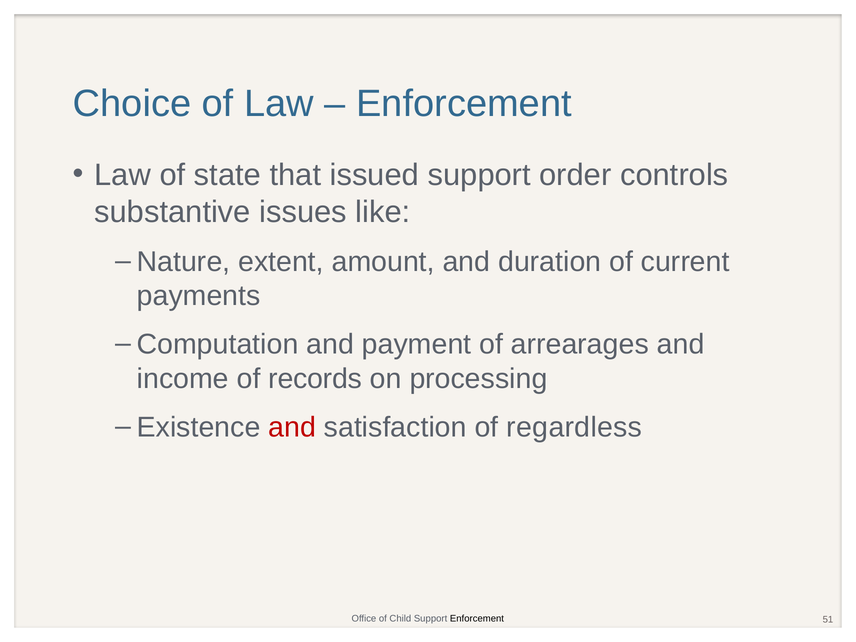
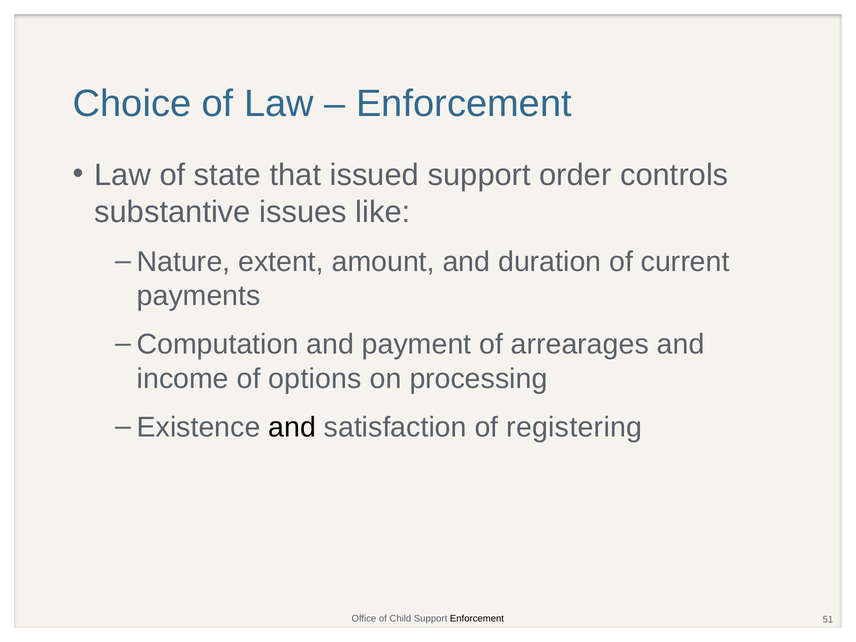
records: records -> options (315, 379)
and colour: red -> black (292, 427)
regardless: regardless -> registering (574, 427)
